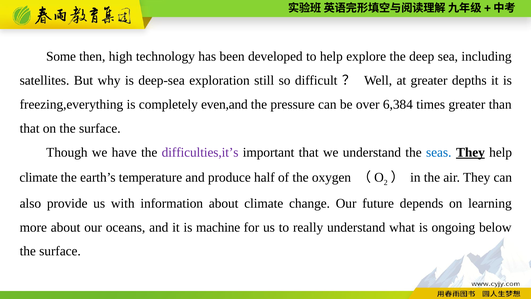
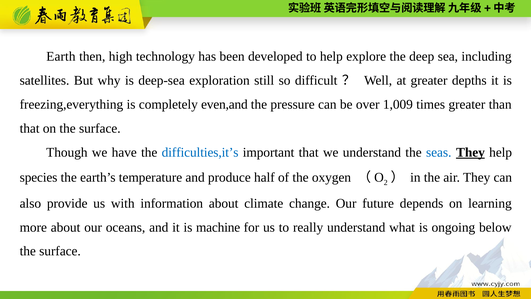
Some: Some -> Earth (61, 57)
6,384: 6,384 -> 1,009 (398, 104)
difficulties,it’s colour: purple -> blue (200, 152)
climate: climate -> species (39, 177)
